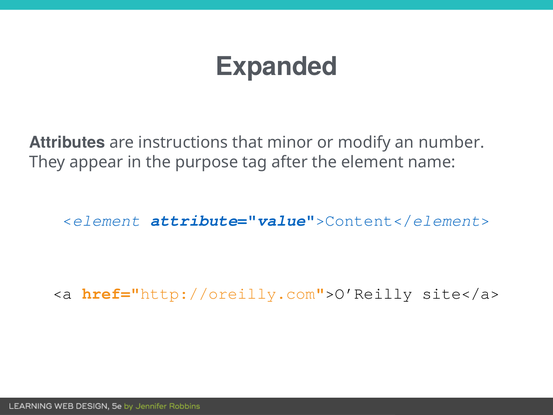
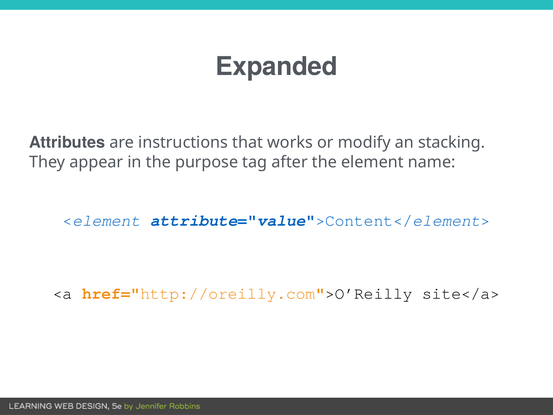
minor: minor -> works (290, 143)
number: number -> stacking (452, 143)
